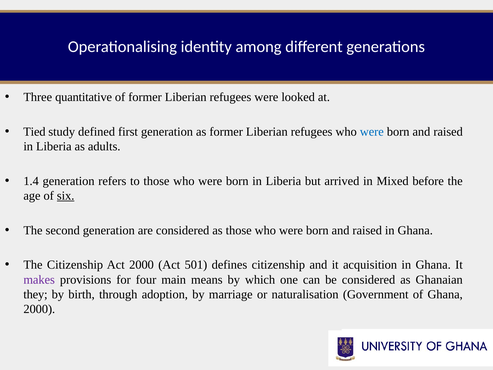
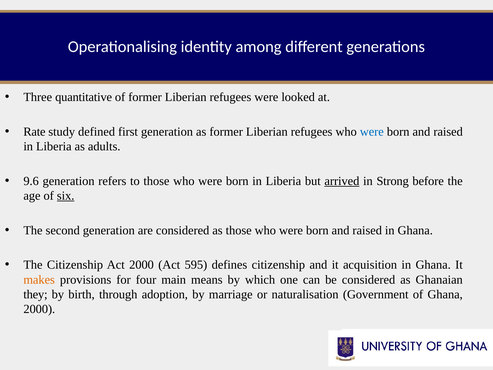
Tied: Tied -> Rate (34, 132)
1.4: 1.4 -> 9.6 (31, 181)
arrived underline: none -> present (342, 181)
Mixed: Mixed -> Strong (393, 181)
501: 501 -> 595 (196, 265)
makes colour: purple -> orange (39, 279)
